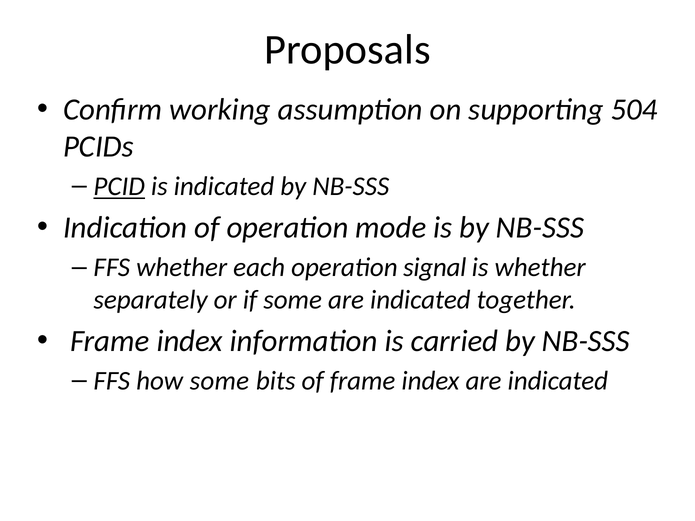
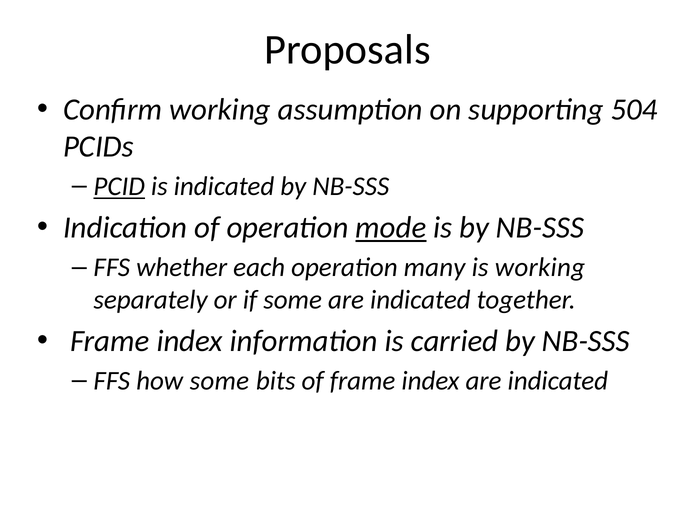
mode underline: none -> present (391, 228)
signal: signal -> many (435, 268)
is whether: whether -> working (540, 268)
